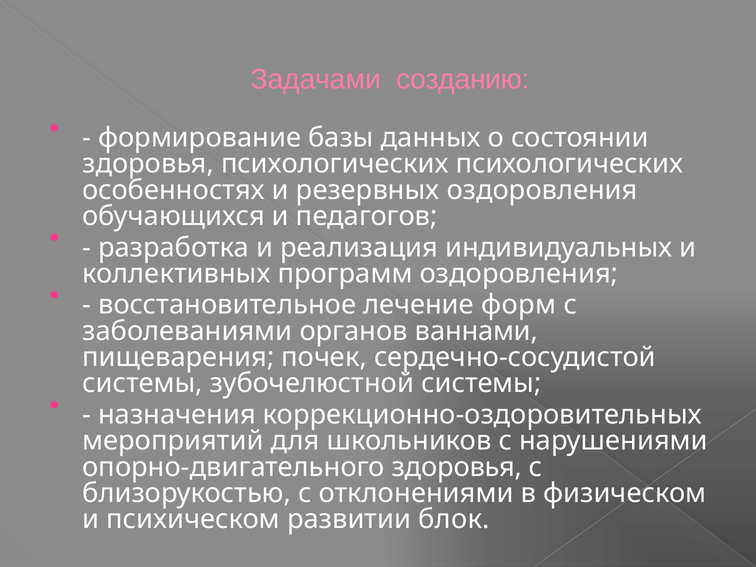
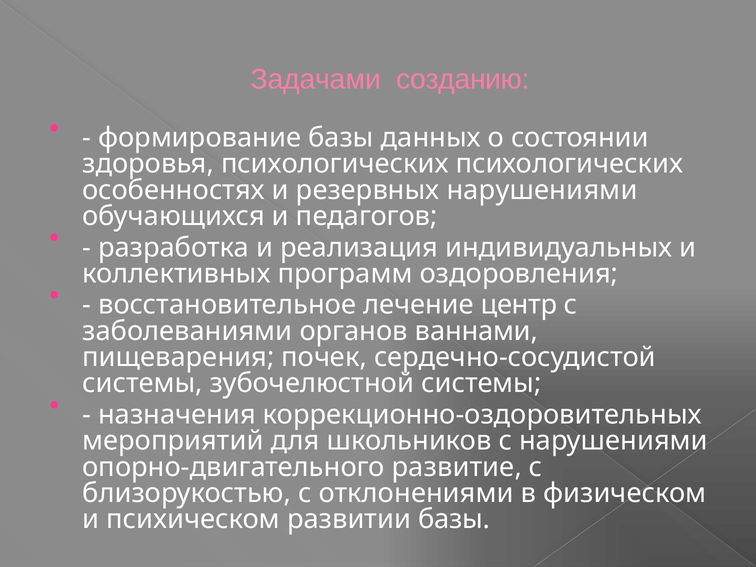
резервных оздоровления: оздоровления -> нарушениями (542, 190)
форм: форм -> центр (519, 305)
опорно-двигательного здоровья: здоровья -> развитие (457, 467)
развитии блок: блок -> базы (454, 519)
